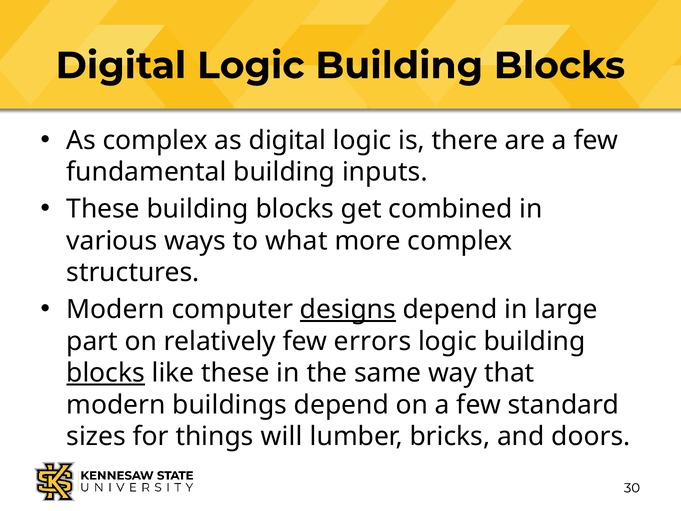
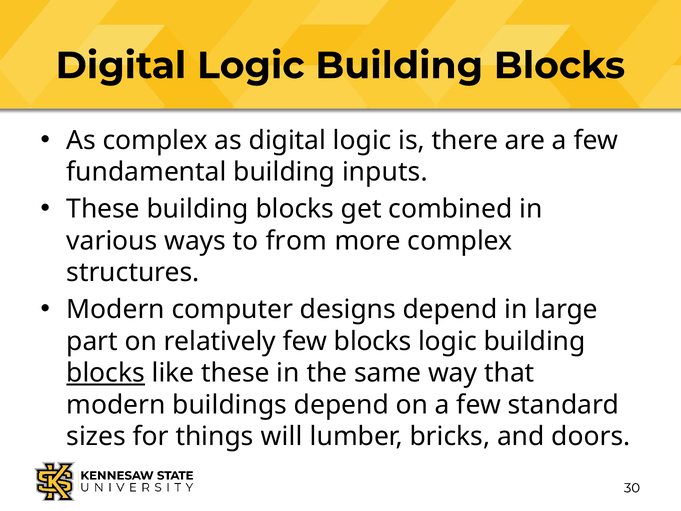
what: what -> from (296, 241)
designs underline: present -> none (348, 309)
few errors: errors -> blocks (373, 341)
